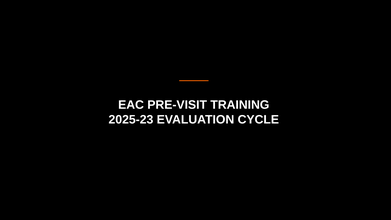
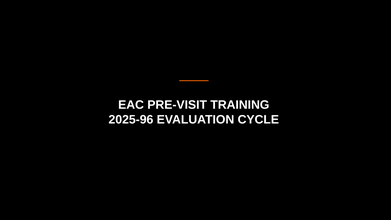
2025-23: 2025-23 -> 2025-96 (131, 120)
